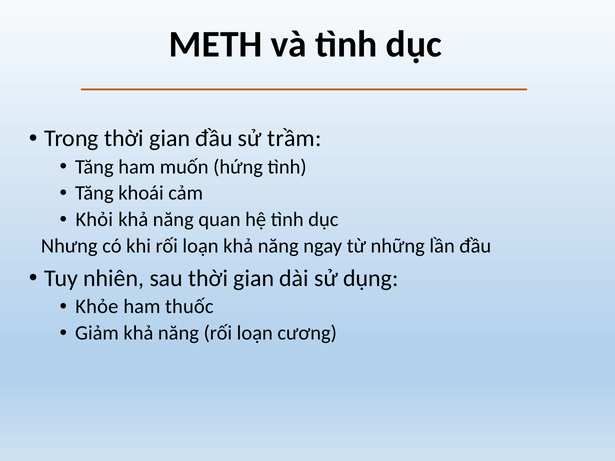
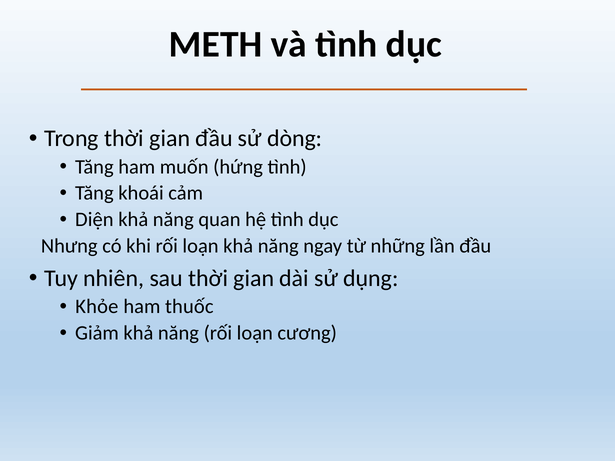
trầm: trầm -> dòng (295, 139)
Khỏi: Khỏi -> Diện (94, 220)
